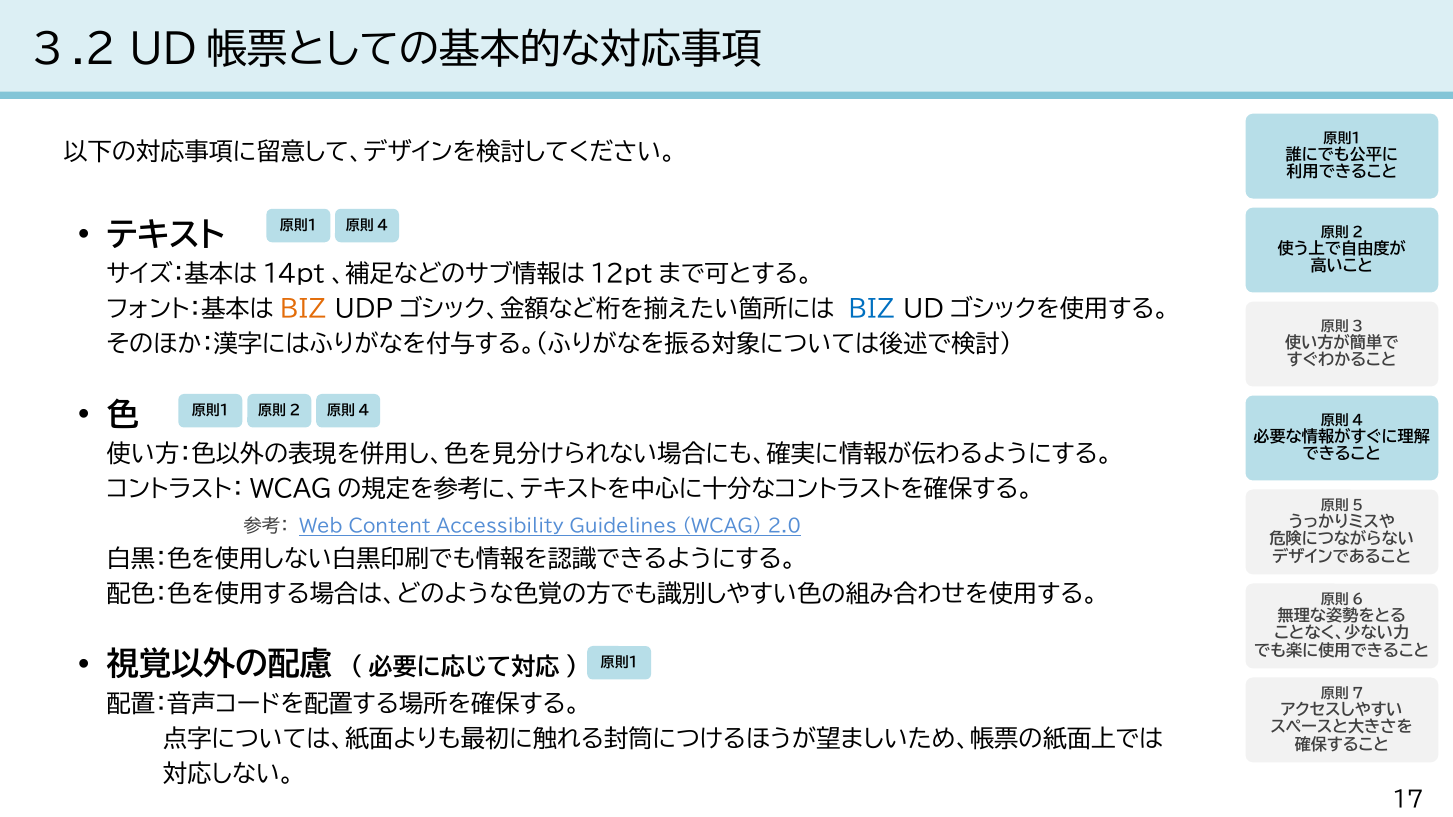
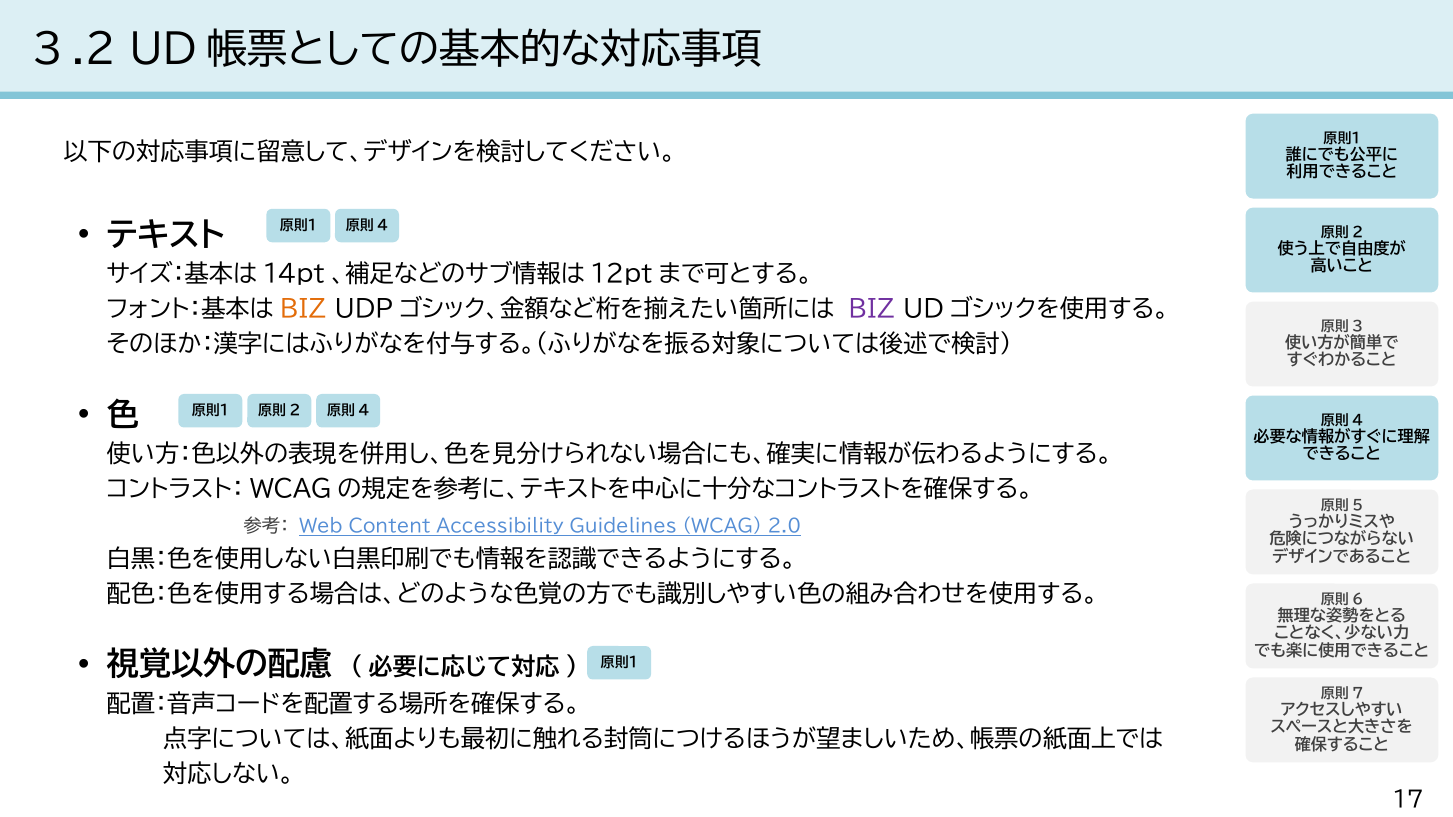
BIZ colour: blue -> purple (872, 310)
